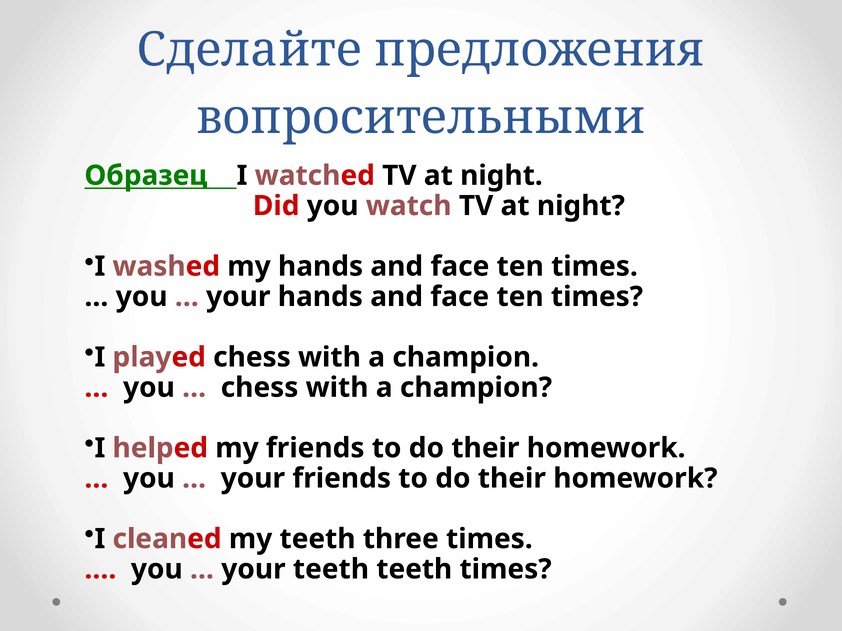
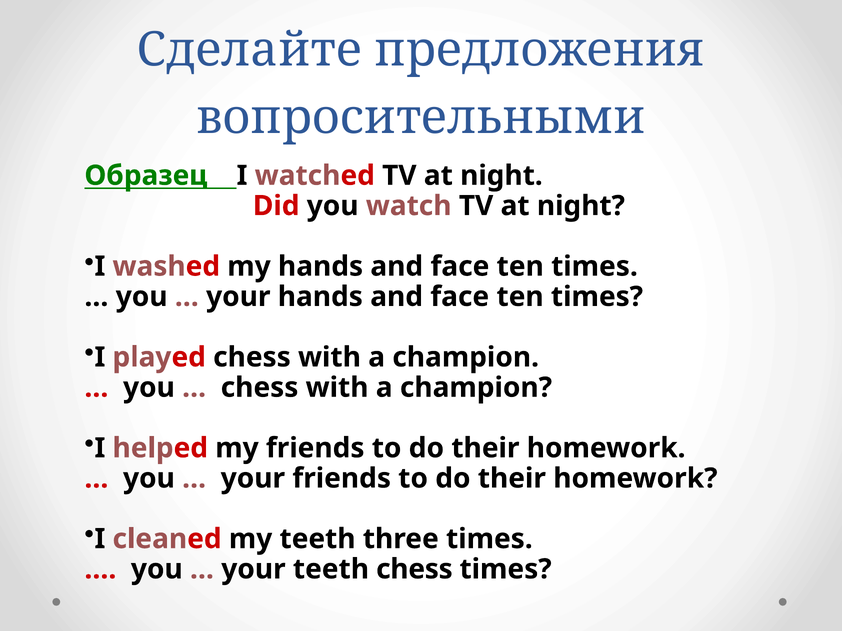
teeth teeth: teeth -> chess (414, 570)
